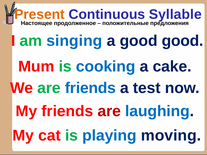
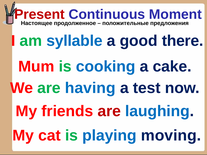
Present colour: orange -> red (39, 14)
Syllable: Syllable -> Moment (175, 14)
singing: singing -> syllable (74, 41)
good good: good -> there (183, 41)
are friends: friends -> having (90, 88)
